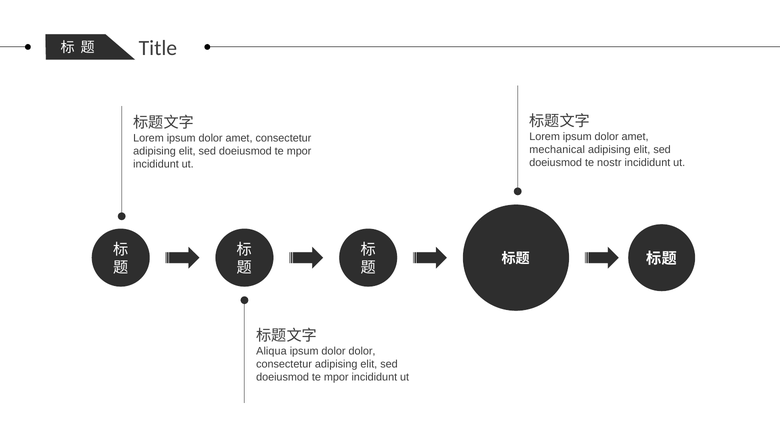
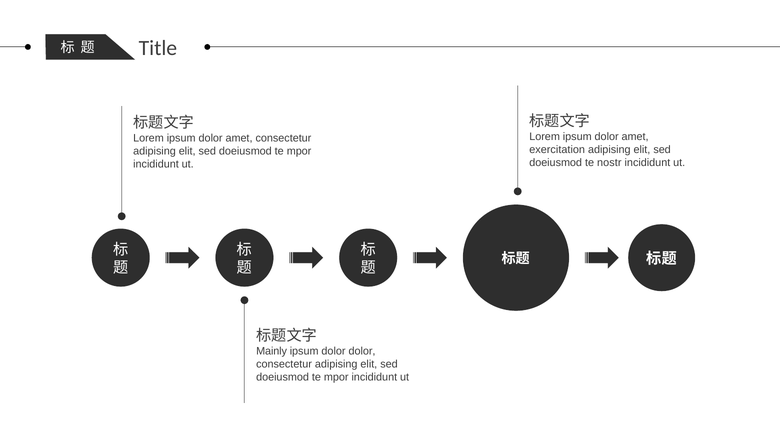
mechanical: mechanical -> exercitation (557, 150)
Aliqua: Aliqua -> Mainly (272, 351)
